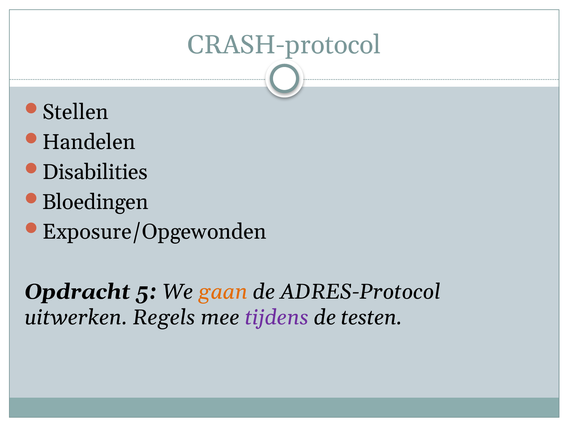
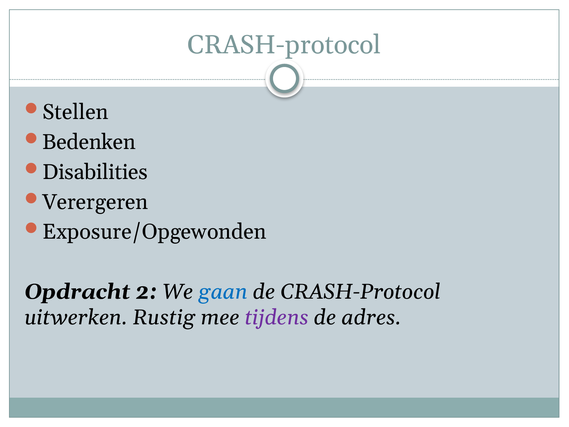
Handelen: Handelen -> Bedenken (89, 142)
Bloedingen: Bloedingen -> Verergeren (95, 202)
5: 5 -> 2 (147, 292)
gaan colour: orange -> blue (223, 292)
de ADRES-Protocol: ADRES-Protocol -> CRASH-Protocol (360, 292)
Regels: Regels -> Rustig (164, 317)
testen: testen -> adres (371, 317)
